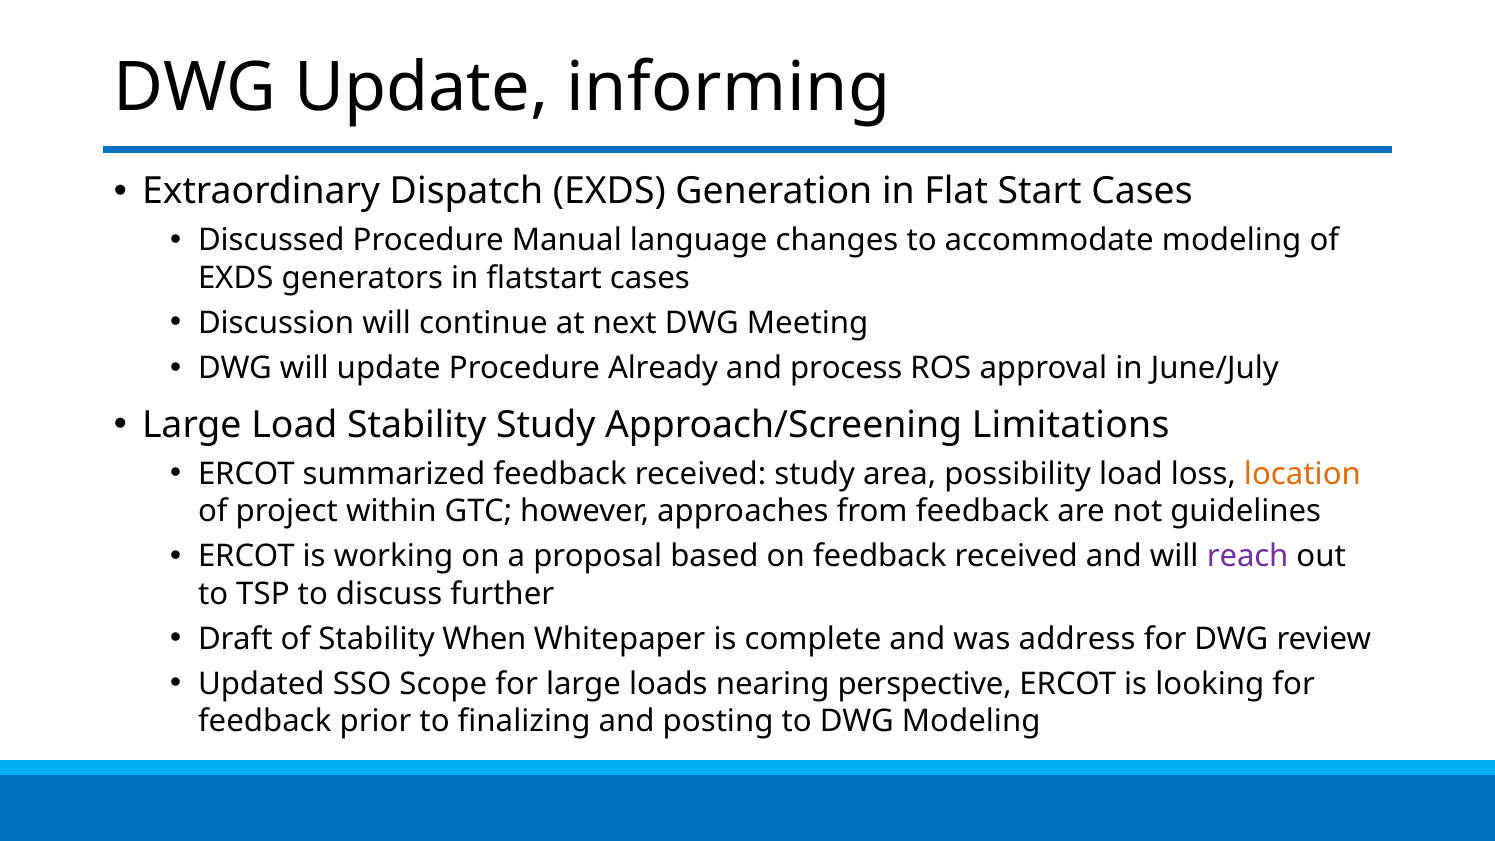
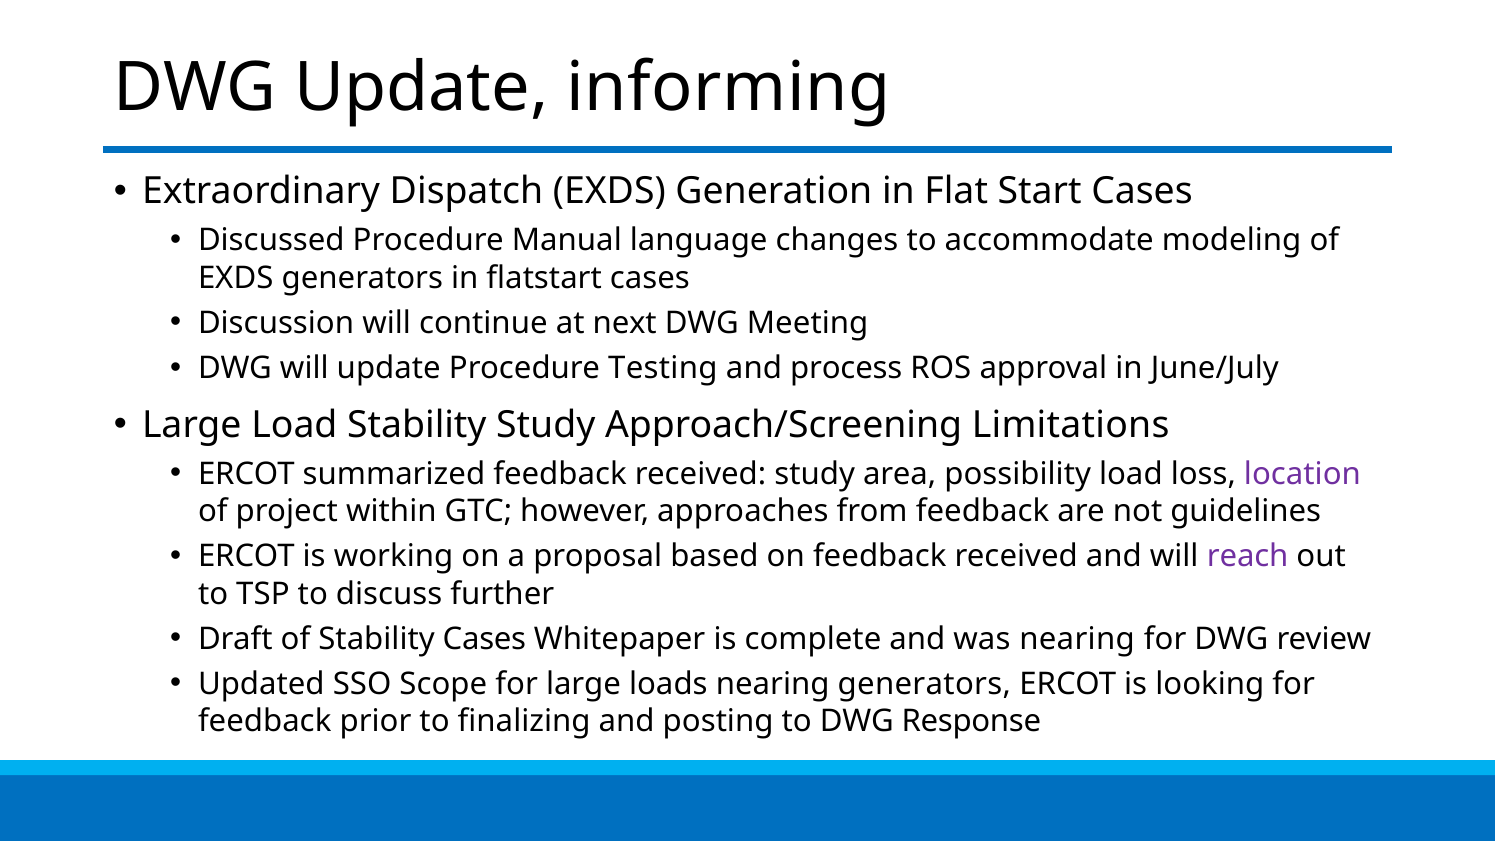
Already: Already -> Testing (663, 368)
location colour: orange -> purple (1302, 474)
Stability When: When -> Cases (484, 639)
was address: address -> nearing (1077, 639)
nearing perspective: perspective -> generators (924, 684)
DWG Modeling: Modeling -> Response (971, 722)
